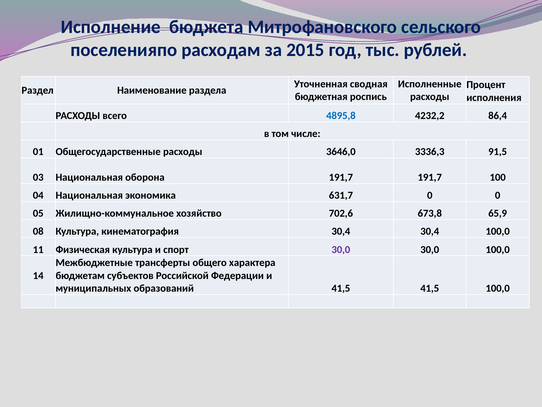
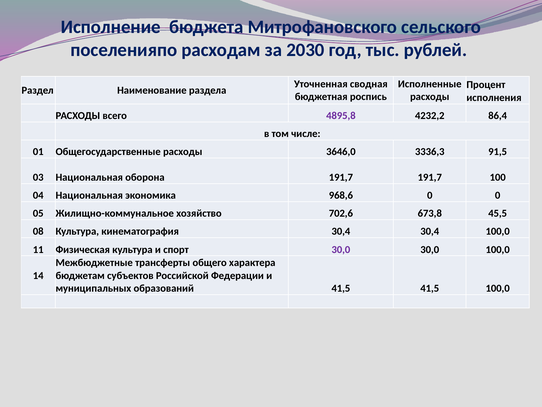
2015: 2015 -> 2030 (305, 50)
4895,8 colour: blue -> purple (341, 116)
631,7: 631,7 -> 968,6 (341, 195)
65,9: 65,9 -> 45,5 (498, 213)
